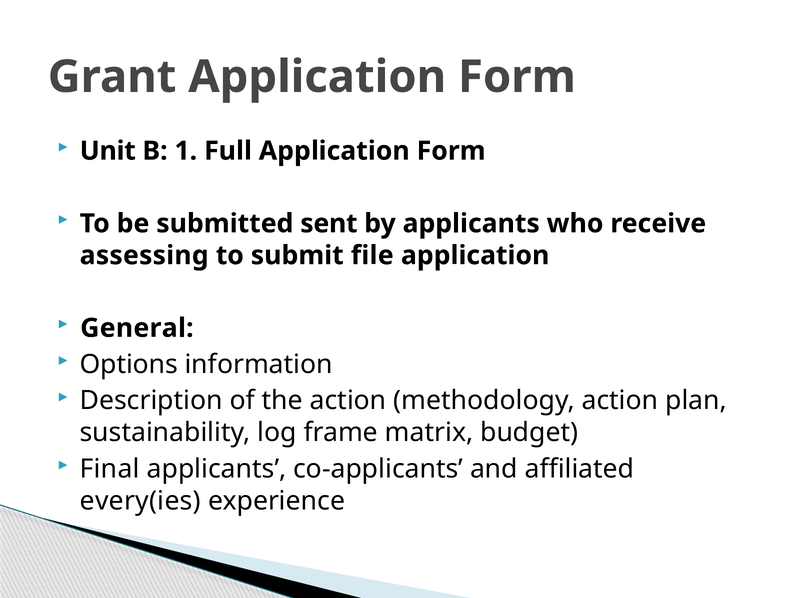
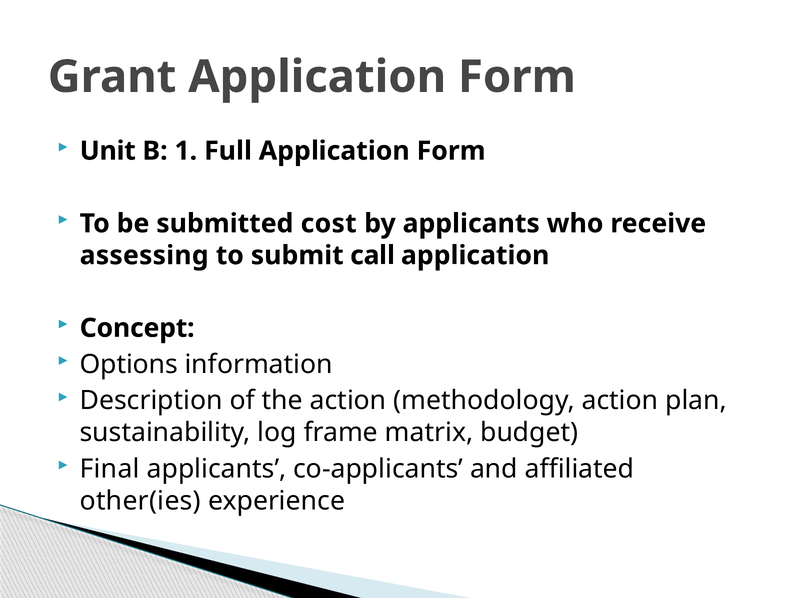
sent: sent -> cost (329, 224)
file: file -> call (372, 256)
General: General -> Concept (137, 328)
every(ies: every(ies -> other(ies (140, 501)
